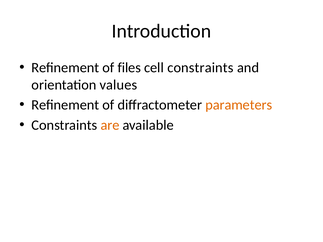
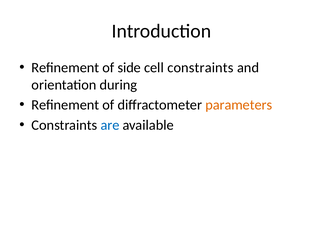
files: files -> side (129, 68)
values: values -> during (118, 85)
are colour: orange -> blue (110, 125)
